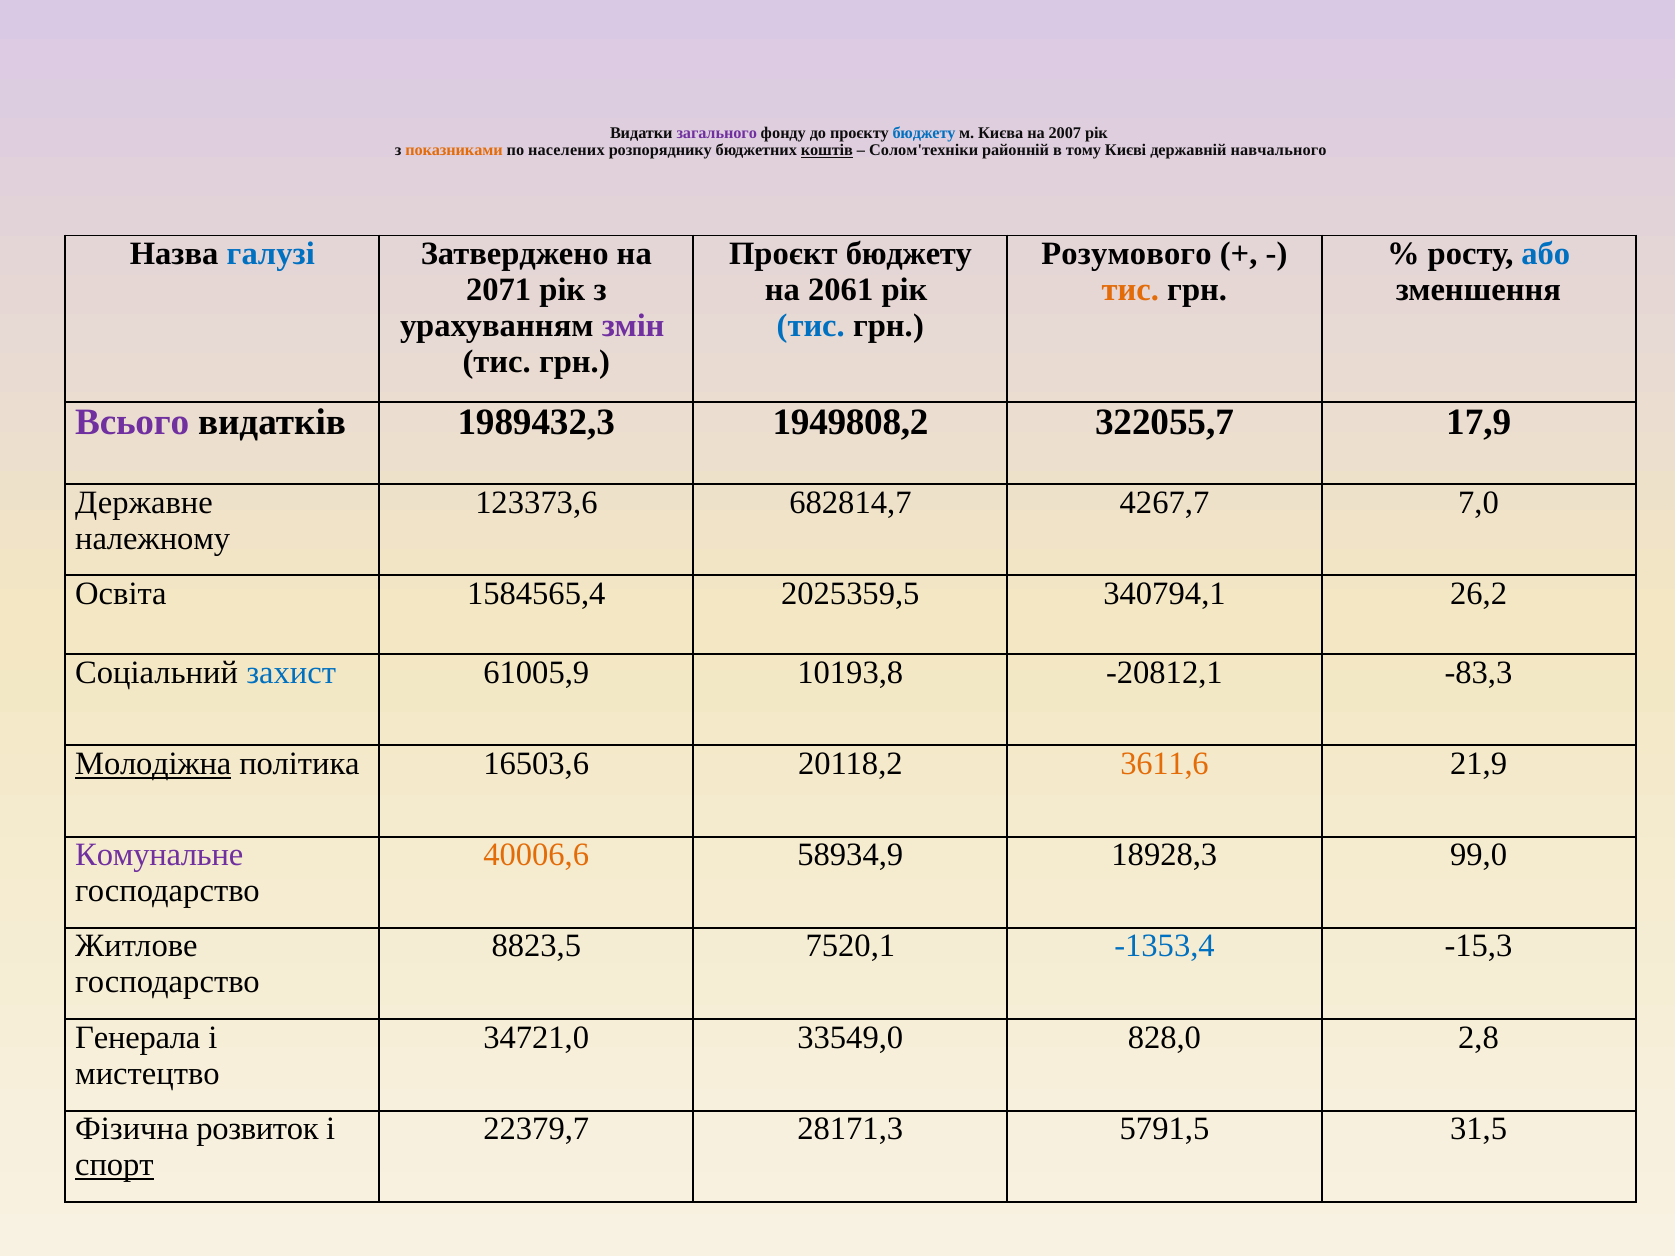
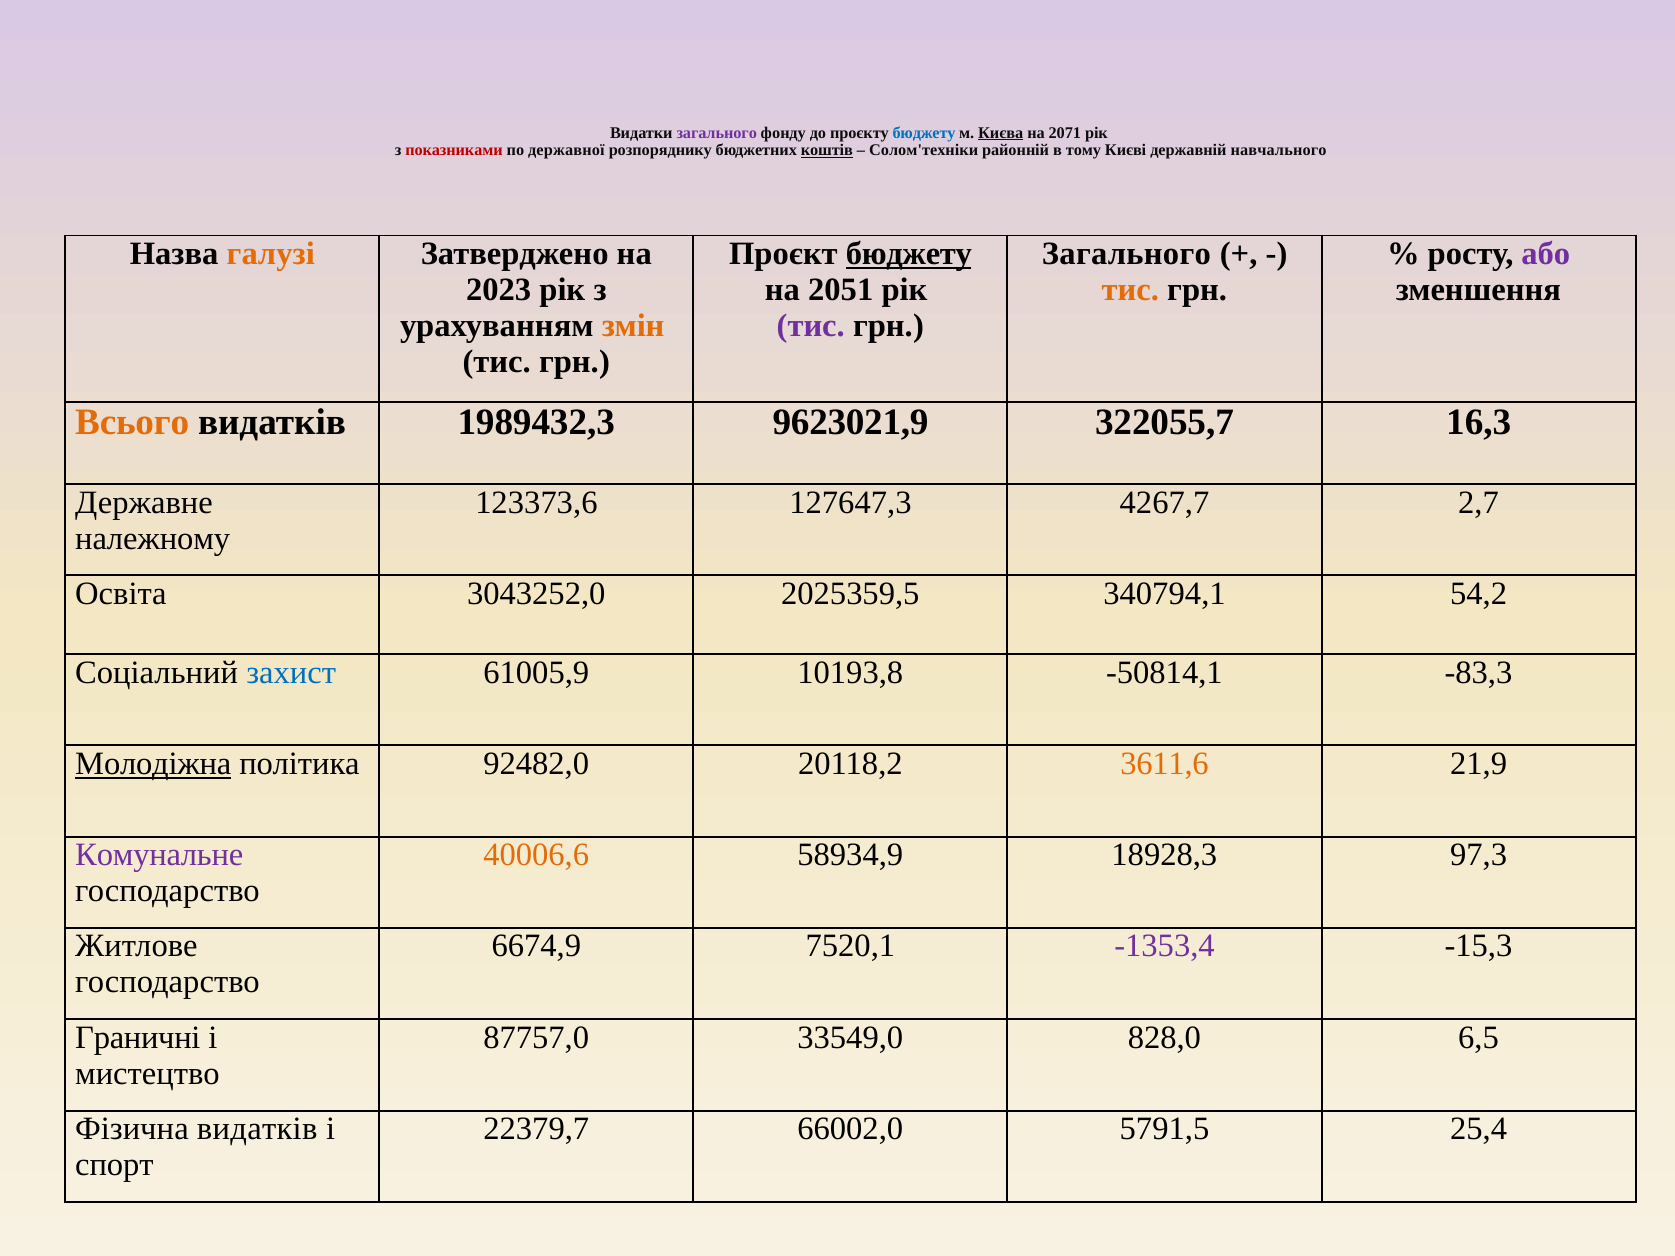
Києва underline: none -> present (1001, 133)
2007: 2007 -> 2071 (1065, 133)
показниками colour: orange -> red (454, 150)
населених: населених -> державної (566, 150)
галузі colour: blue -> orange (271, 254)
бюджету underline: none -> present (909, 254)
Розумового: Розумового -> Загального (1126, 254)
або colour: blue -> purple (1546, 254)
2071: 2071 -> 2023 (499, 290)
2061: 2061 -> 2051 (841, 290)
змін colour: purple -> orange (633, 326)
тис colour: blue -> purple (811, 326)
Всього colour: purple -> orange (132, 423)
1949808,2: 1949808,2 -> 9623021,9 (851, 423)
17,9: 17,9 -> 16,3 (1479, 423)
682814,7: 682814,7 -> 127647,3 (850, 502)
7,0: 7,0 -> 2,7 (1479, 502)
1584565,4: 1584565,4 -> 3043252,0 (536, 594)
26,2: 26,2 -> 54,2 (1479, 594)
-20812,1: -20812,1 -> -50814,1 (1164, 672)
16503,6: 16503,6 -> 92482,0 (536, 764)
99,0: 99,0 -> 97,3 (1479, 855)
8823,5: 8823,5 -> 6674,9 (536, 946)
-1353,4 colour: blue -> purple (1165, 946)
Генерала: Генерала -> Граничні (138, 1038)
34721,0: 34721,0 -> 87757,0 (536, 1038)
2,8: 2,8 -> 6,5 (1479, 1038)
Фізична розвиток: розвиток -> видатків (257, 1129)
28171,3: 28171,3 -> 66002,0 (850, 1129)
31,5: 31,5 -> 25,4 (1479, 1129)
спорт underline: present -> none (114, 1165)
